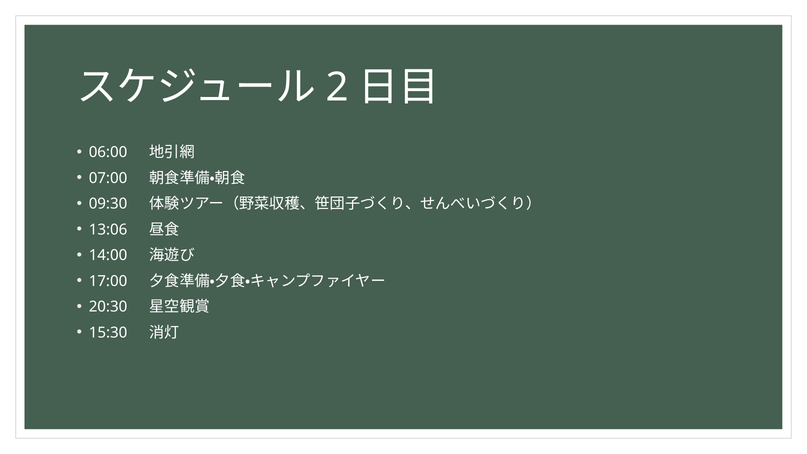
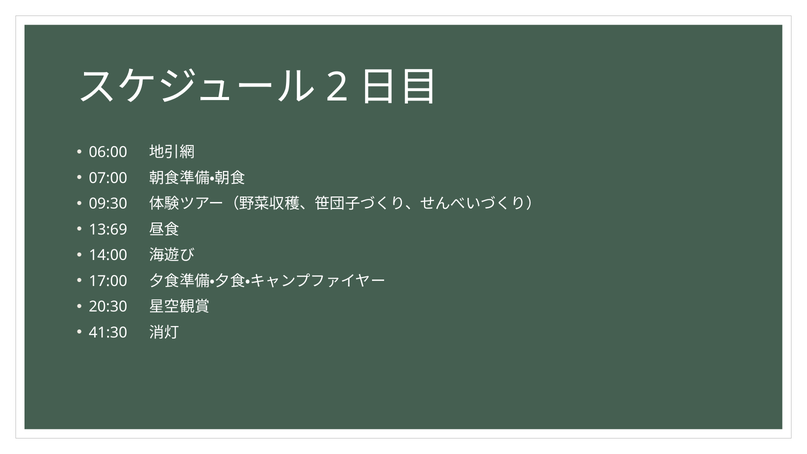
13:06: 13:06 -> 13:69 (108, 230)
15:30: 15:30 -> 41:30 (108, 333)
